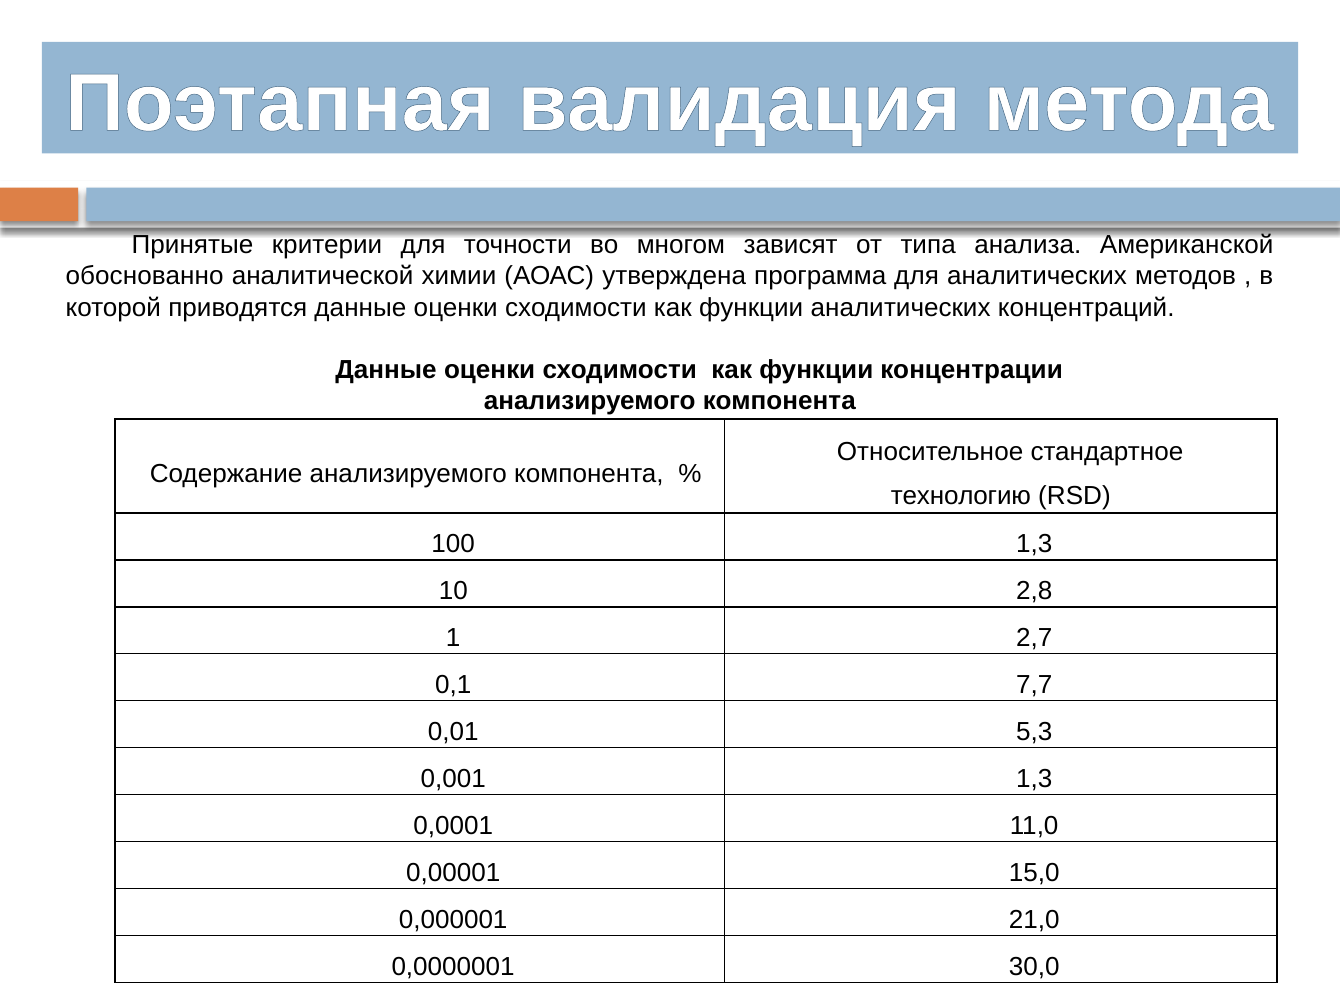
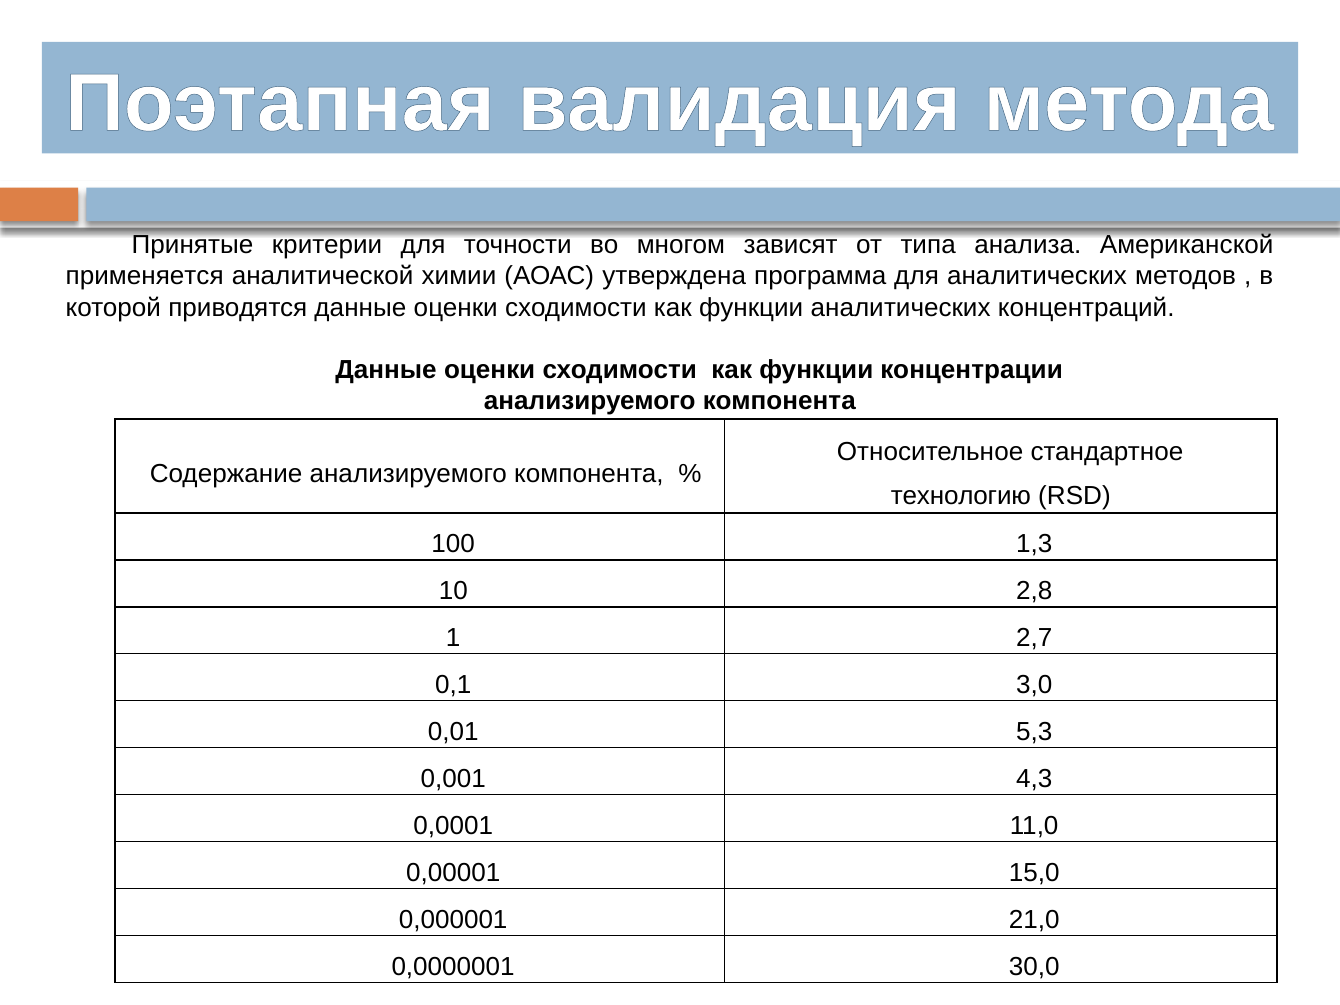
обоснованно: обоснованно -> применяется (145, 276)
7,7: 7,7 -> 3,0 (1034, 685)
0,001 1,3: 1,3 -> 4,3 (1034, 779)
